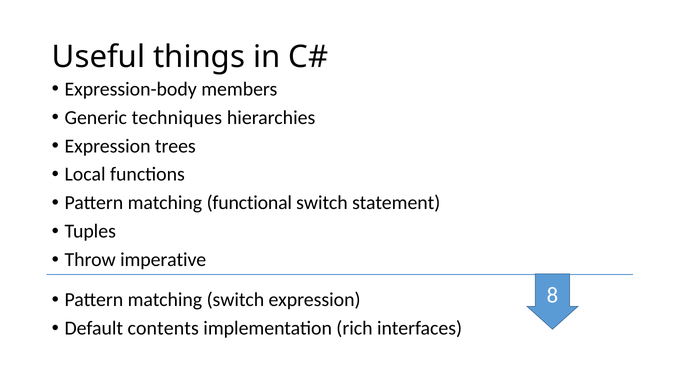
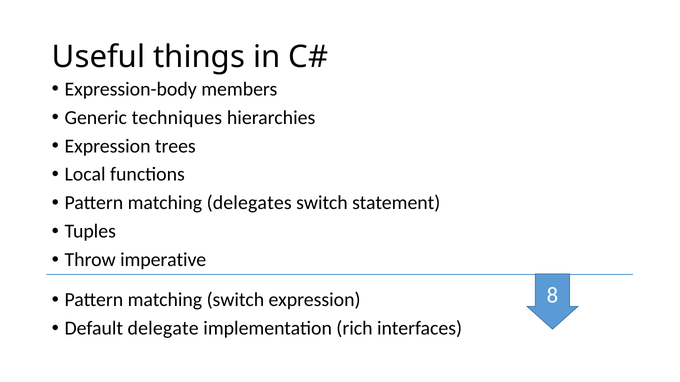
functional: functional -> delegates (249, 203)
contents: contents -> delegate (163, 329)
